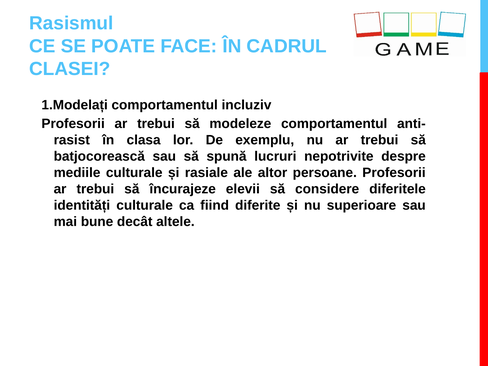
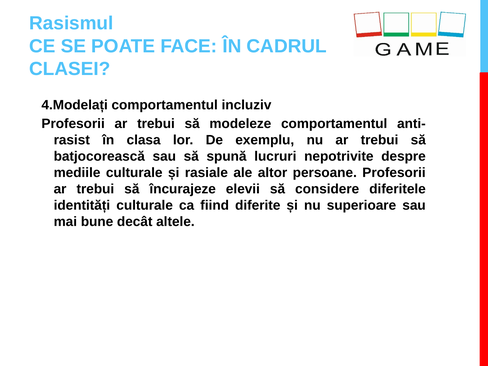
1.Modelați: 1.Modelați -> 4.Modelați (75, 105)
